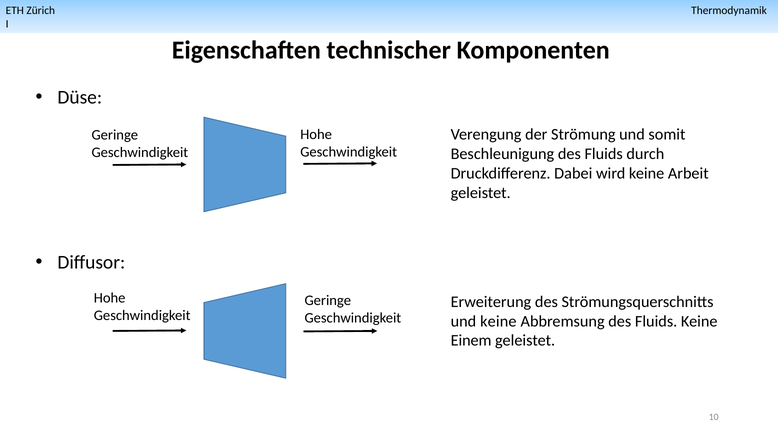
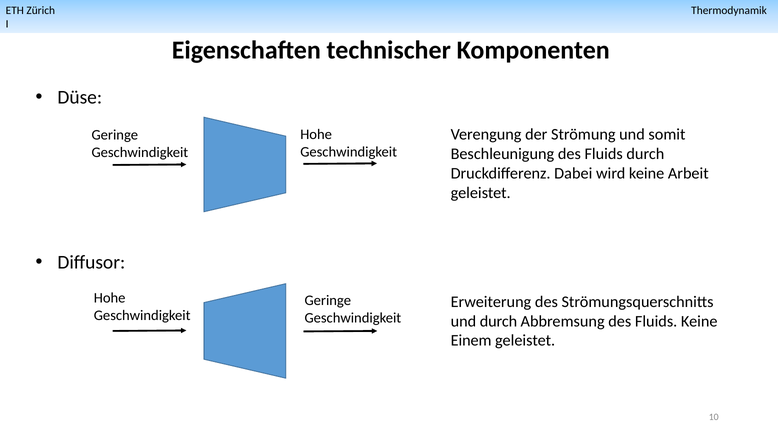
und keine: keine -> durch (498, 322)
